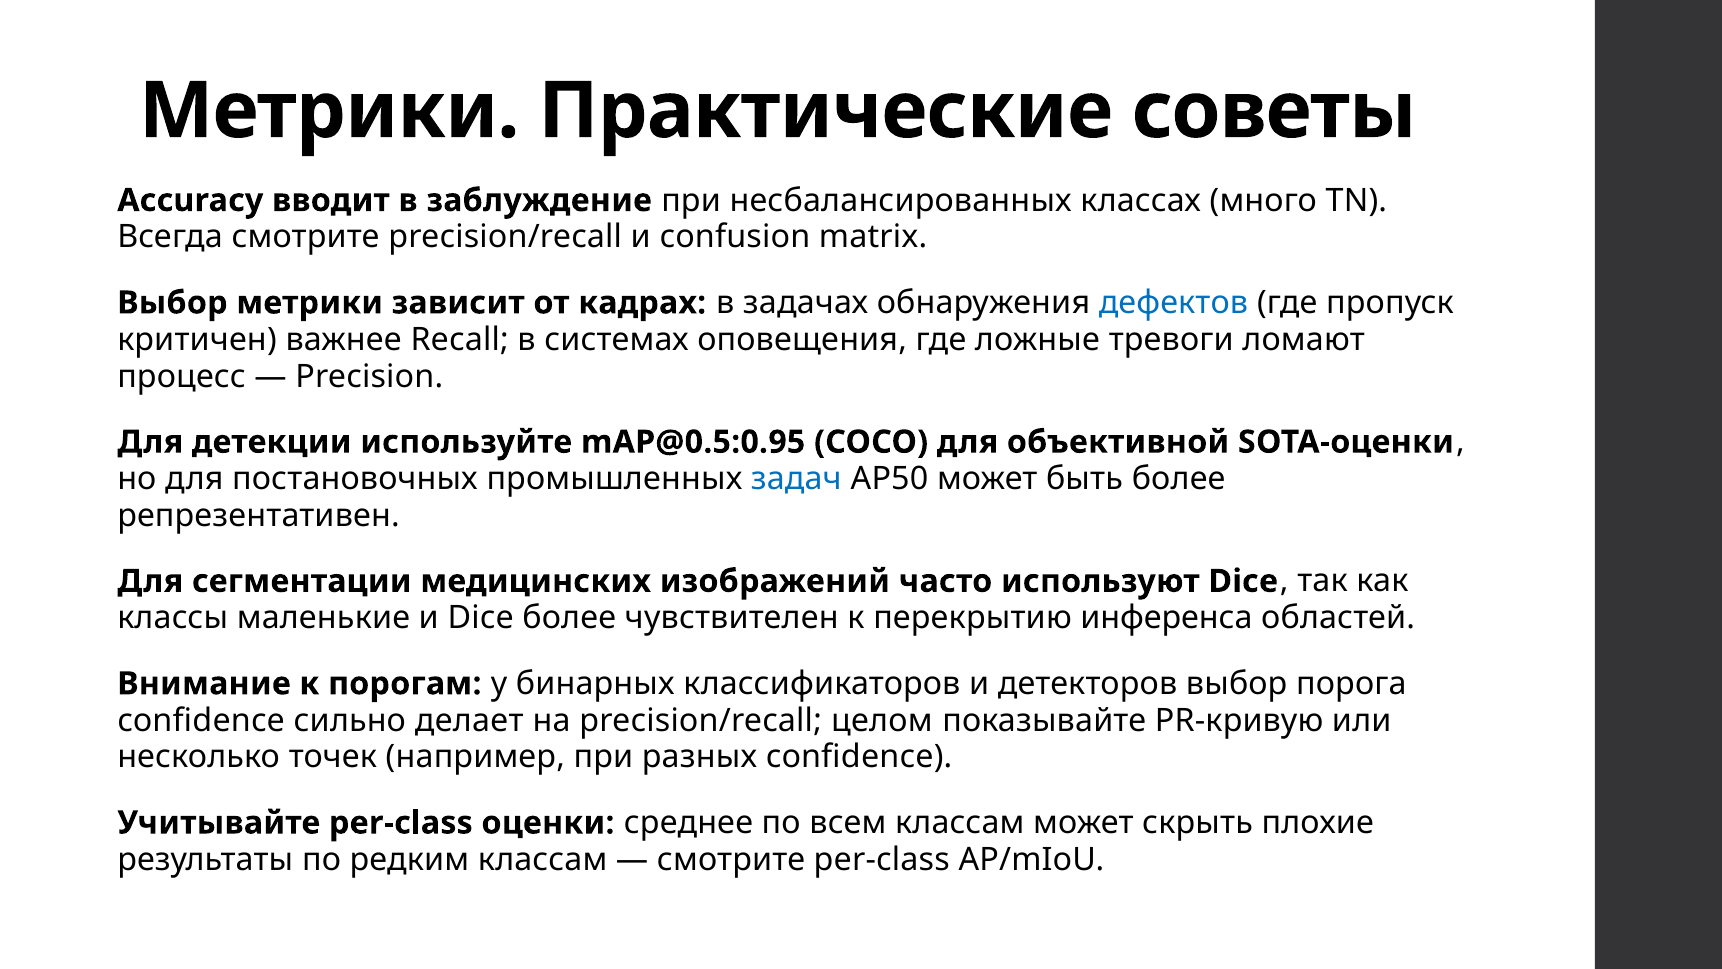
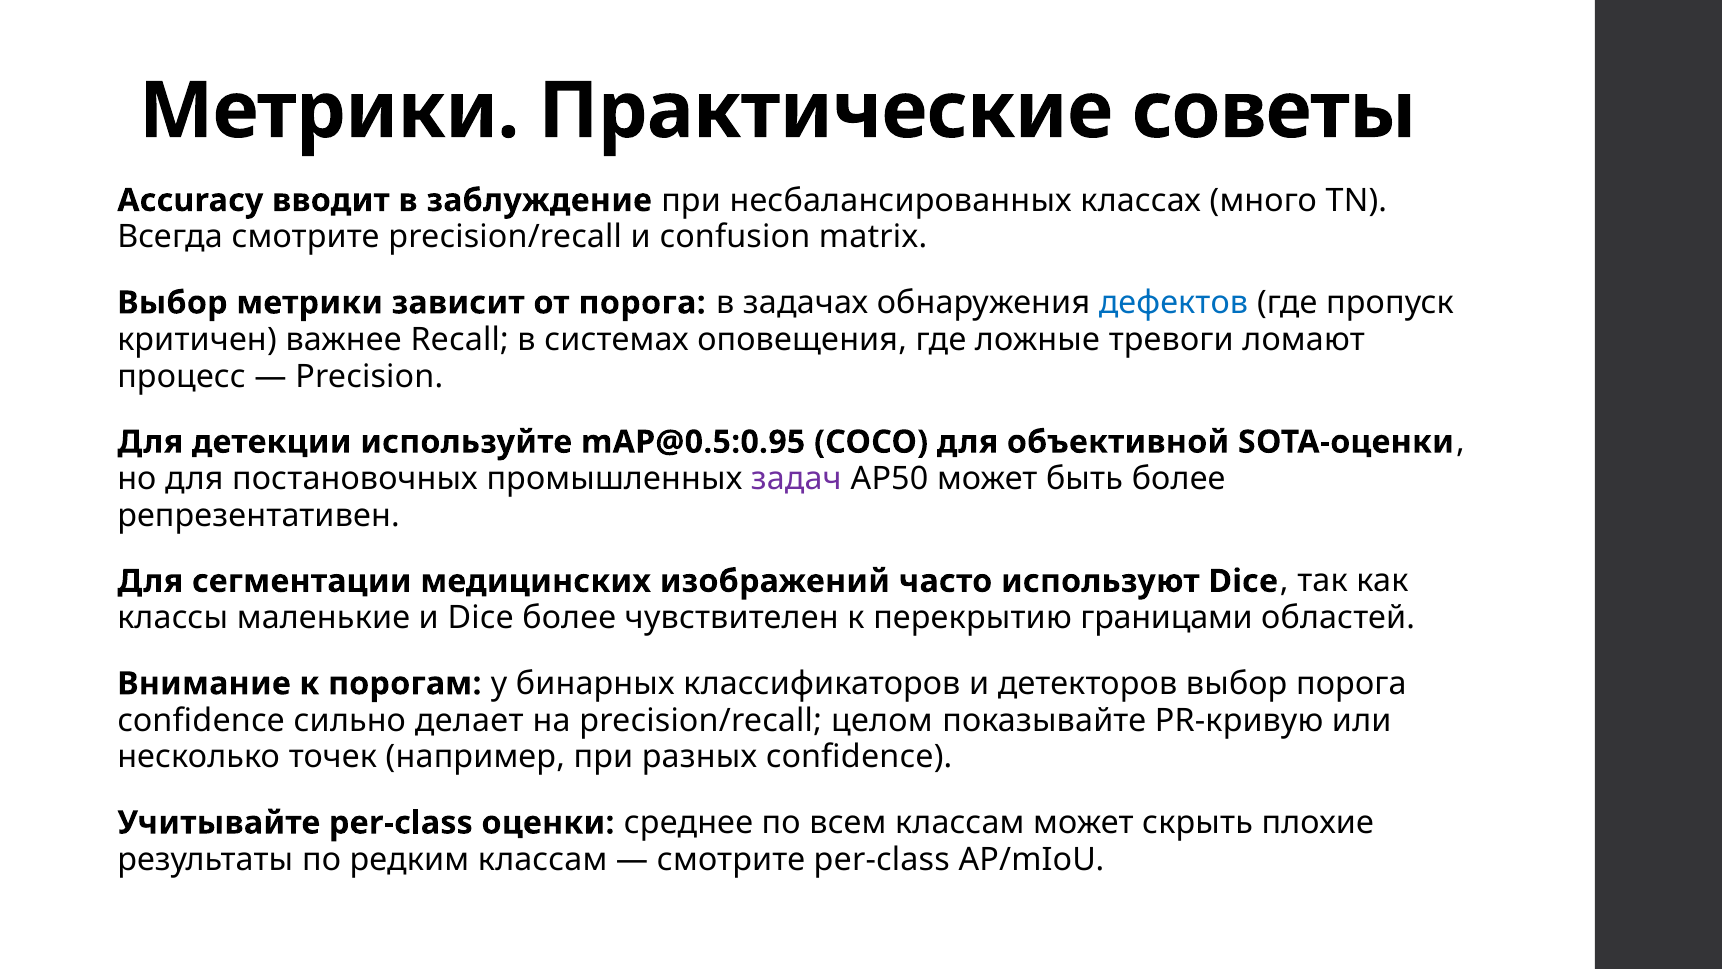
от кадрах: кадрах -> порога (642, 303)
задач colour: blue -> purple (796, 479)
инференса: инференса -> границами (1167, 618)
